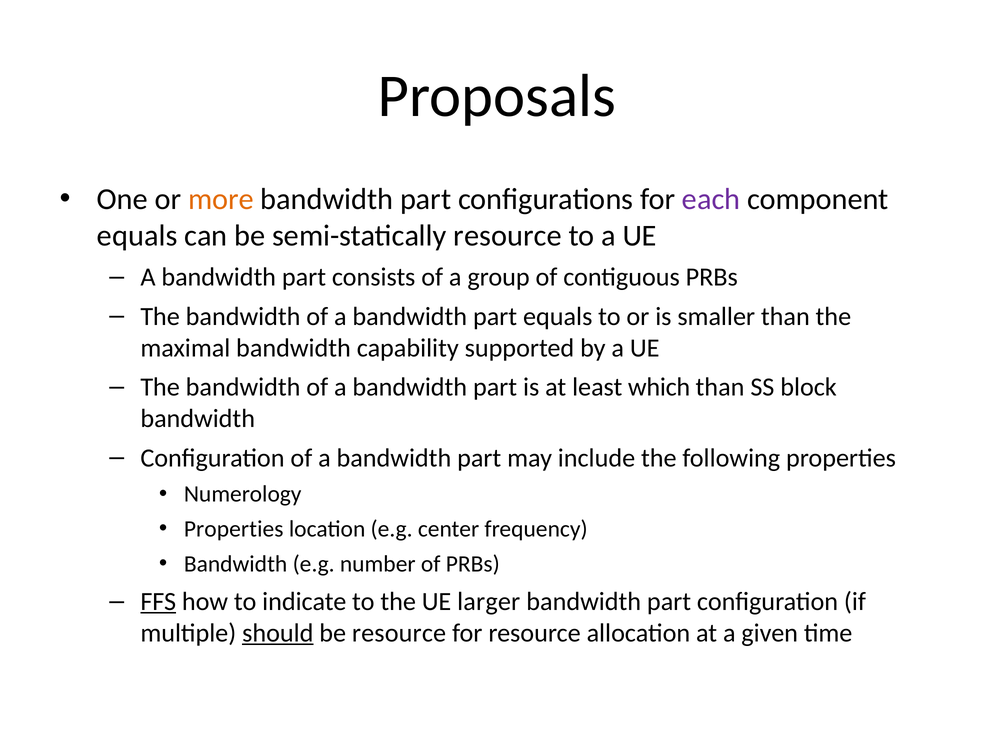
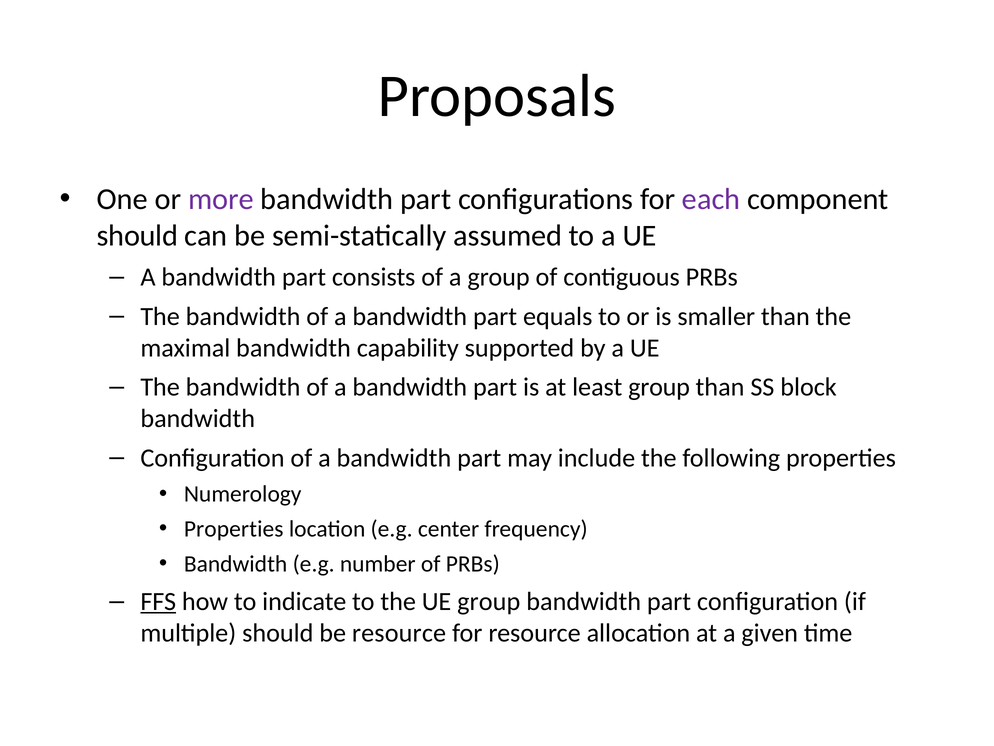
more colour: orange -> purple (221, 199)
equals: equals -> should (137, 236)
semi-statically resource: resource -> assumed (508, 236)
least which: which -> group (659, 387)
UE larger: larger -> group (489, 601)
should underline: present -> none (278, 633)
